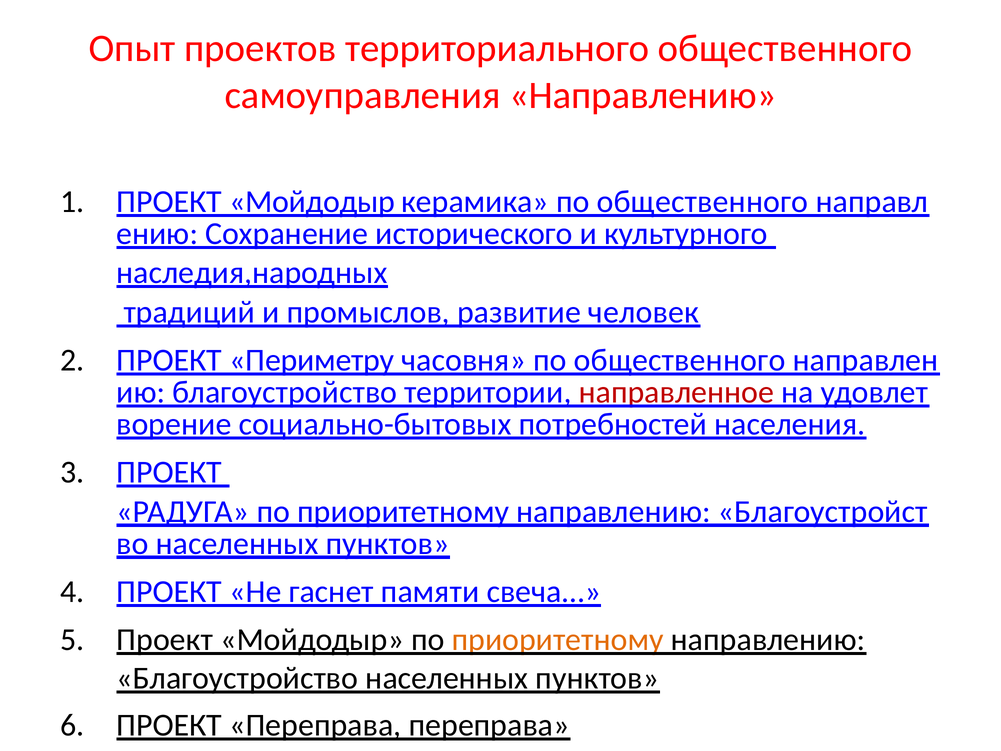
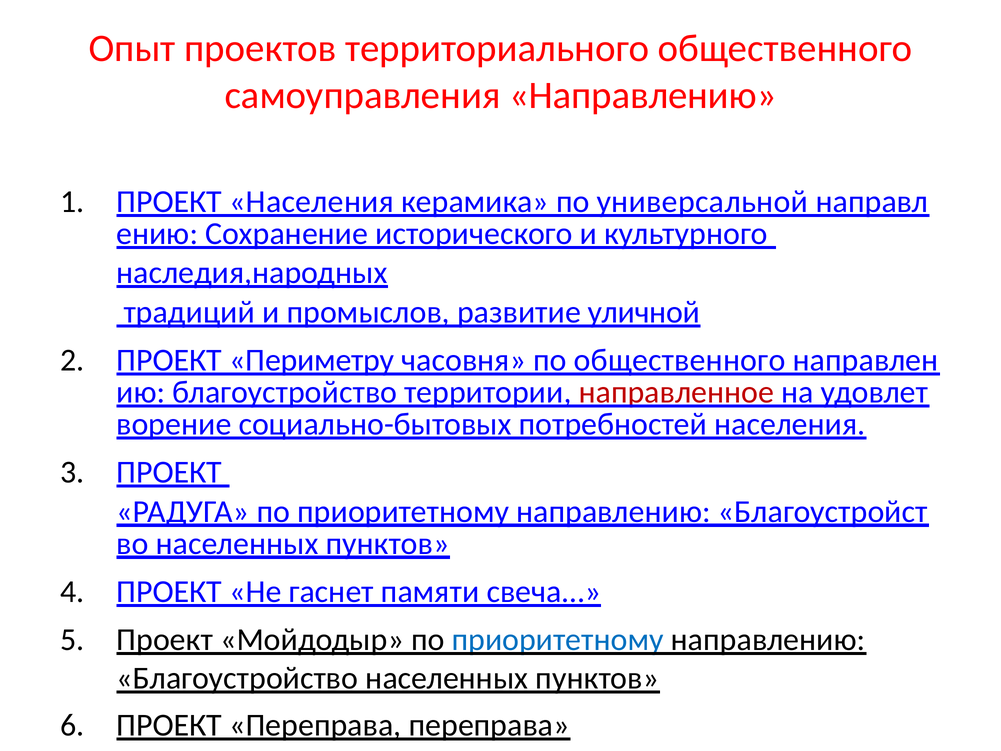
Мойдодыр: Мойдодыр -> Населения (312, 202)
керамика по общественного: общественного -> универсальной (702, 202)
человек: человек -> уличной (644, 312)
приоритетному colour: orange -> blue (558, 640)
